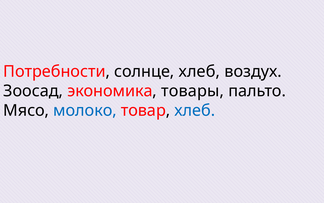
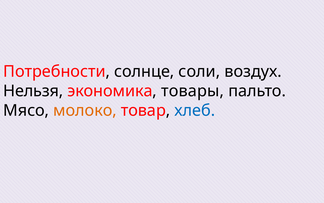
солнце хлеб: хлеб -> соли (199, 71)
Зоосад: Зоосад -> Нельзя (33, 91)
молоко colour: blue -> orange (85, 110)
